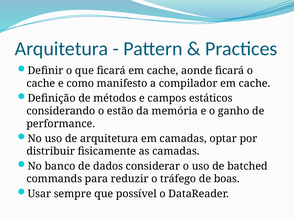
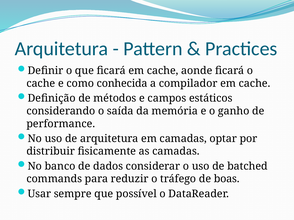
manifesto: manifesto -> conhecida (122, 84)
estão: estão -> saída (120, 111)
